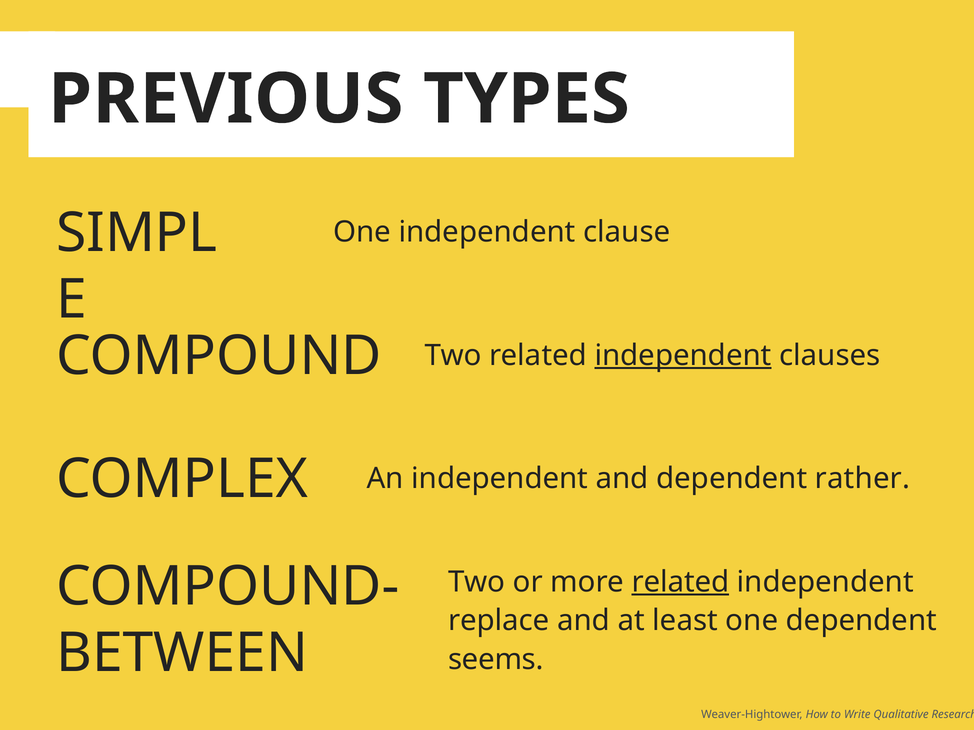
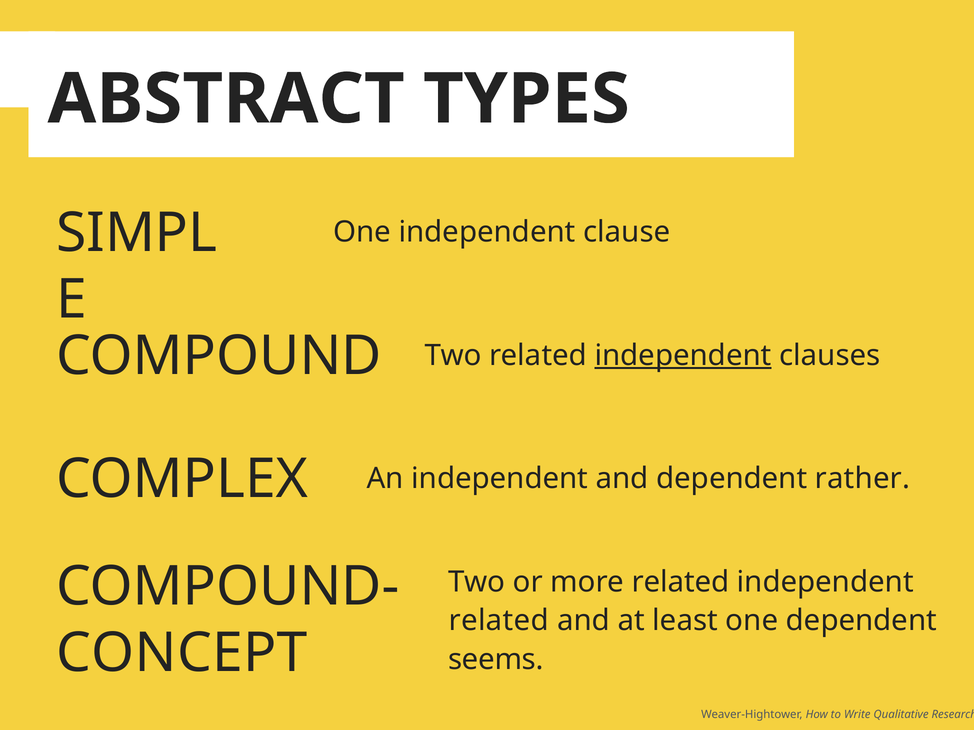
PREVIOUS: PREVIOUS -> ABSTRACT (226, 99)
related underline: present -> none (680, 582)
replace: replace -> related (499, 621)
BETWEEN: BETWEEN -> CONCEPT (182, 653)
